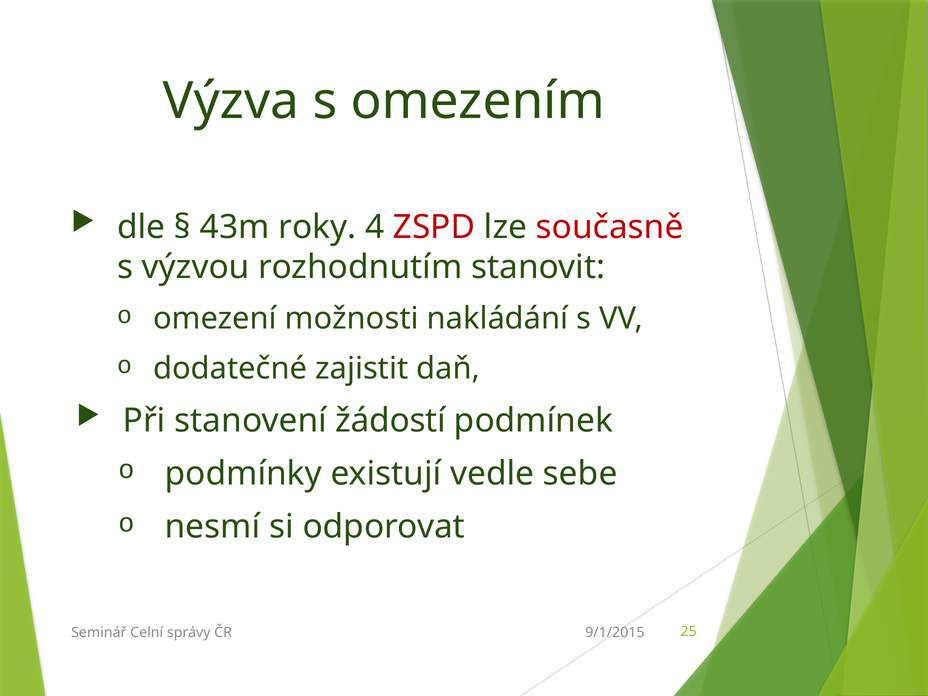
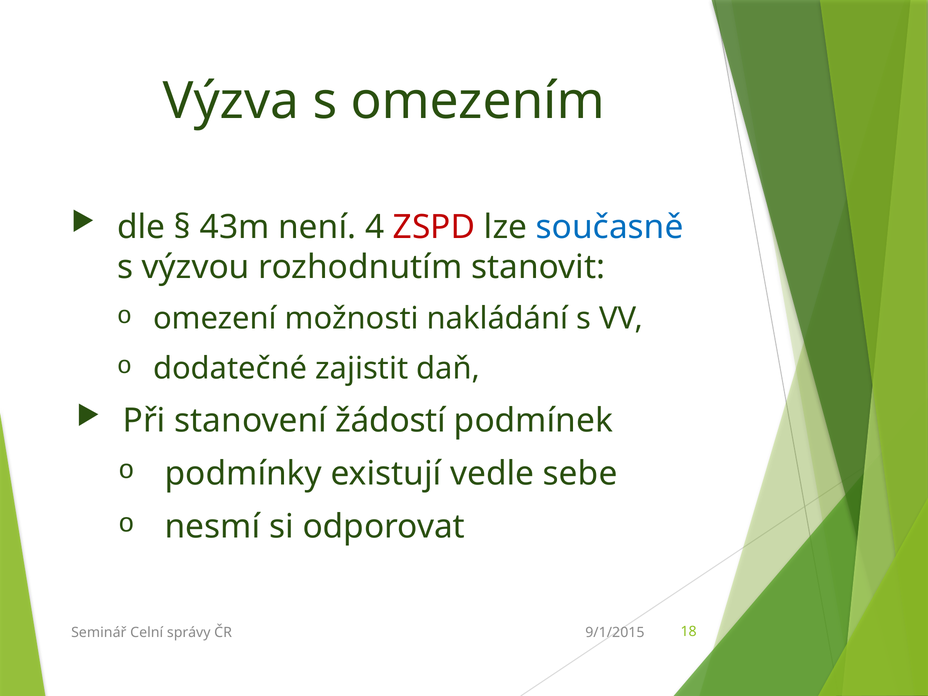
roky: roky -> není (317, 227)
současně colour: red -> blue (610, 227)
25: 25 -> 18 (689, 631)
